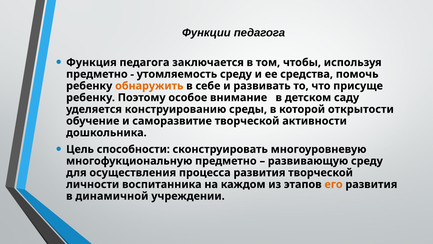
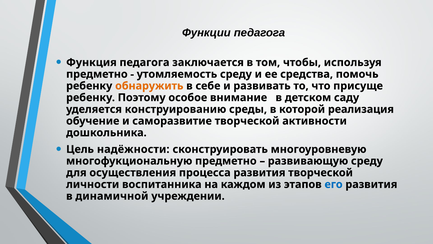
открытости: открытости -> реализация (361, 109)
способности: способности -> надёжности (133, 149)
его colour: orange -> blue (334, 184)
